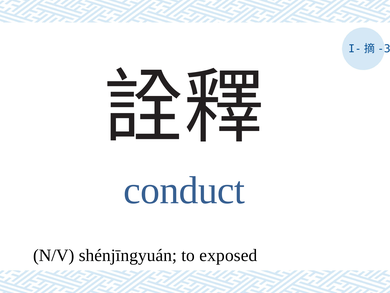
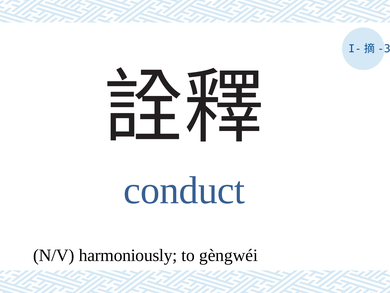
shénjīngyuán: shénjīngyuán -> harmoniously (128, 255)
exposed: exposed -> gèngwéi (228, 255)
